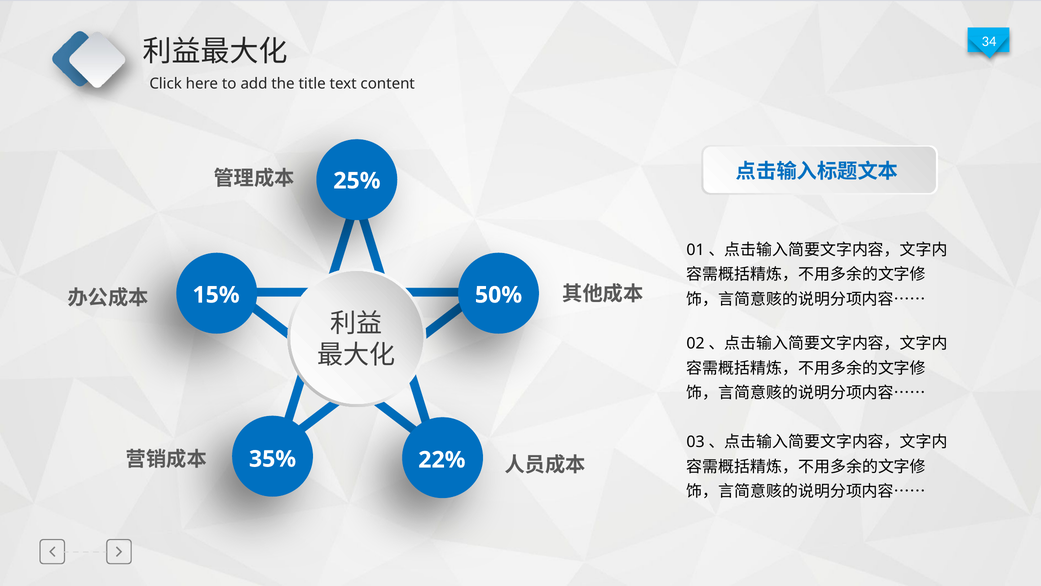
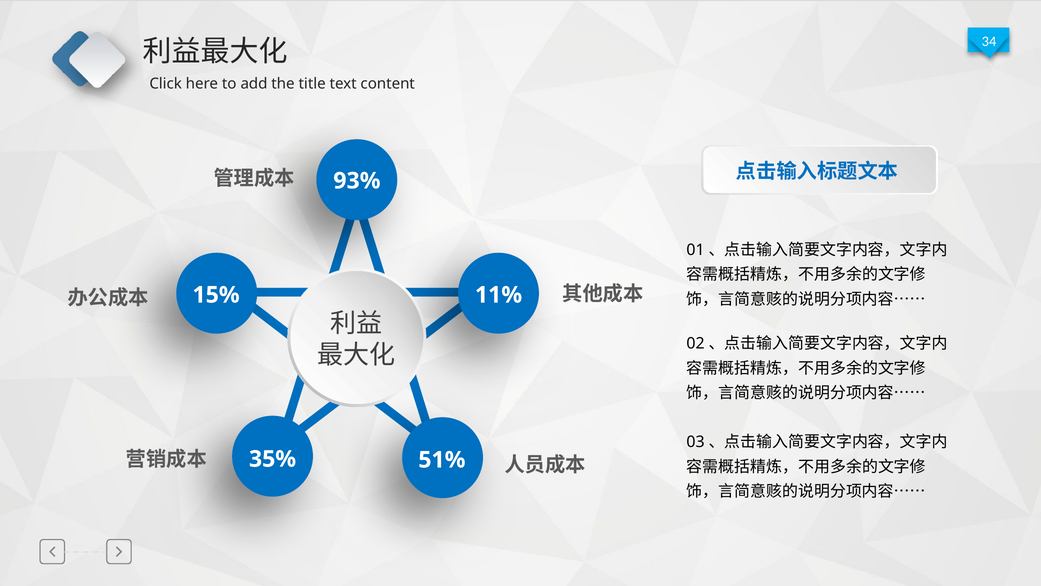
25%: 25% -> 93% (357, 181)
50%: 50% -> 11% (499, 295)
22%: 22% -> 51% (442, 460)
